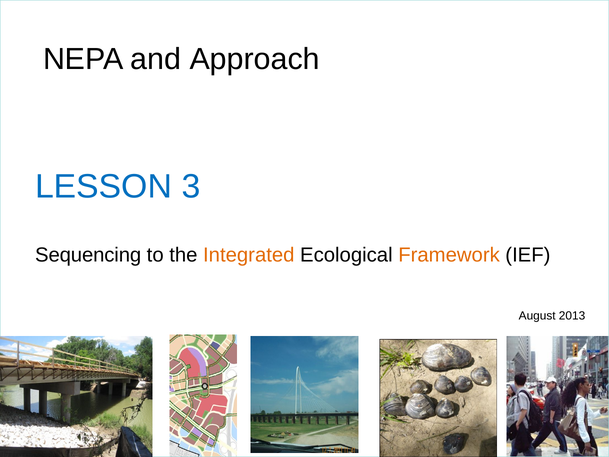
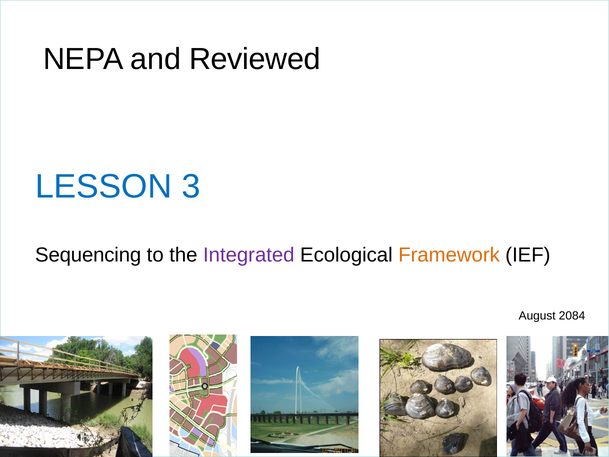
Approach: Approach -> Reviewed (255, 59)
Integrated colour: orange -> purple (249, 255)
2013: 2013 -> 2084 (572, 315)
